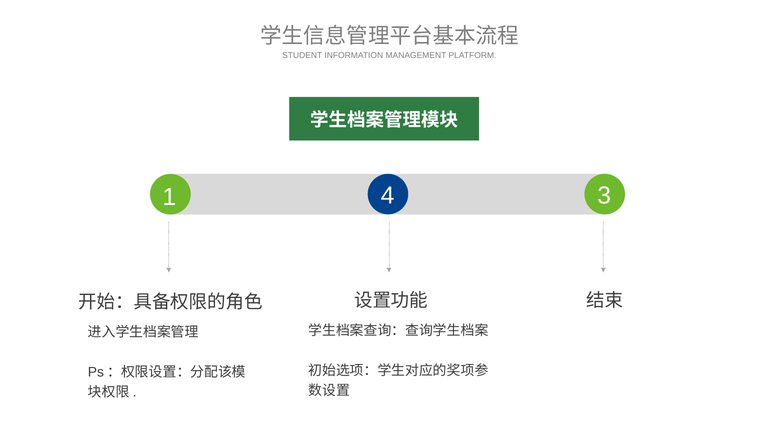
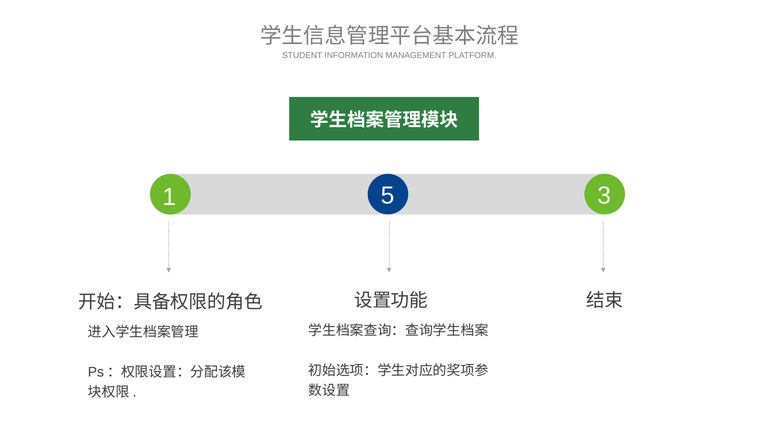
4: 4 -> 5 (388, 196)
